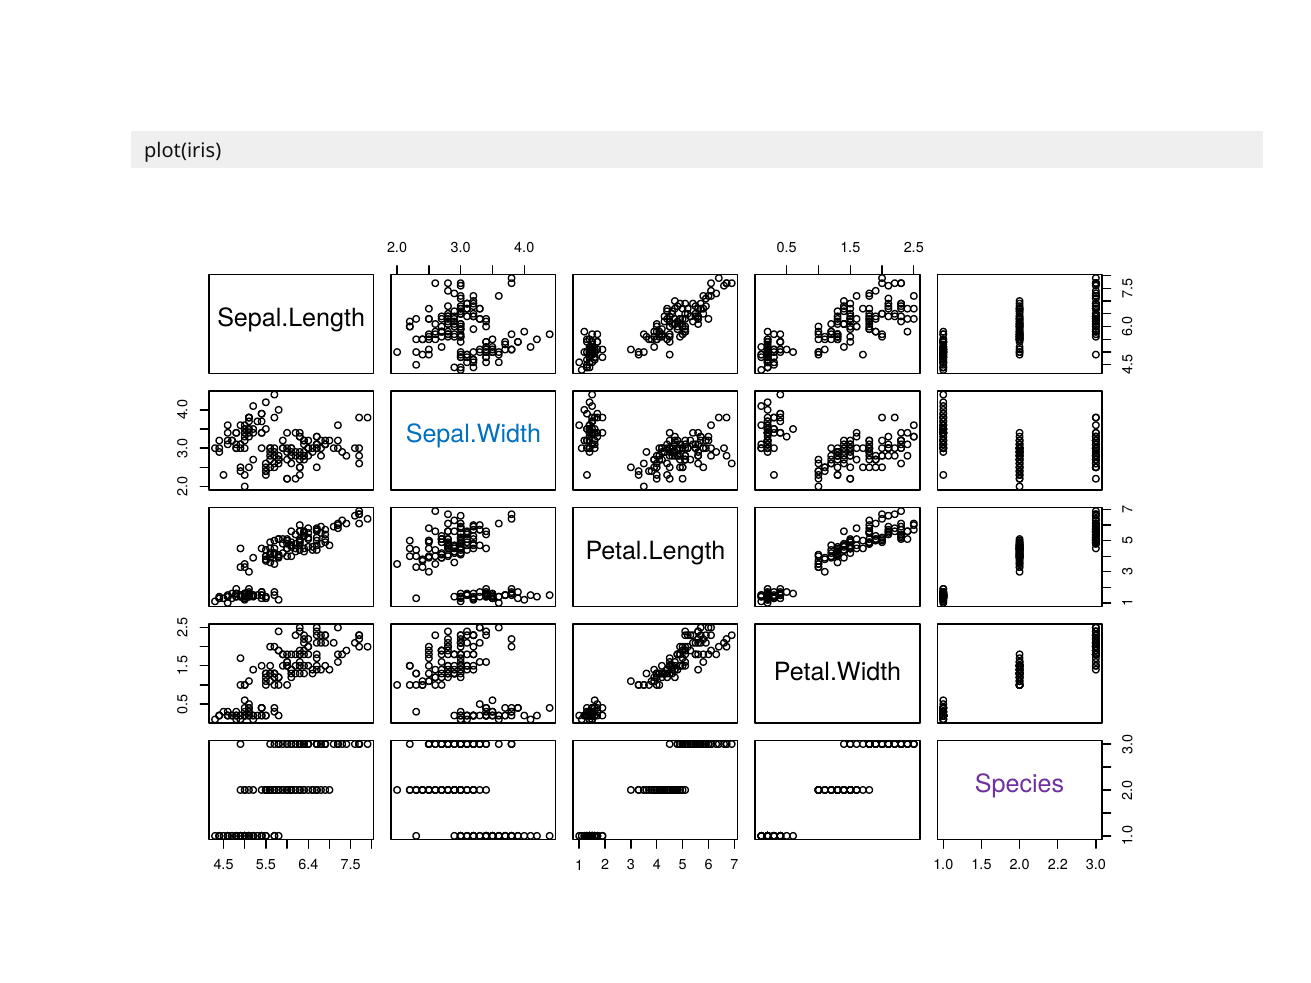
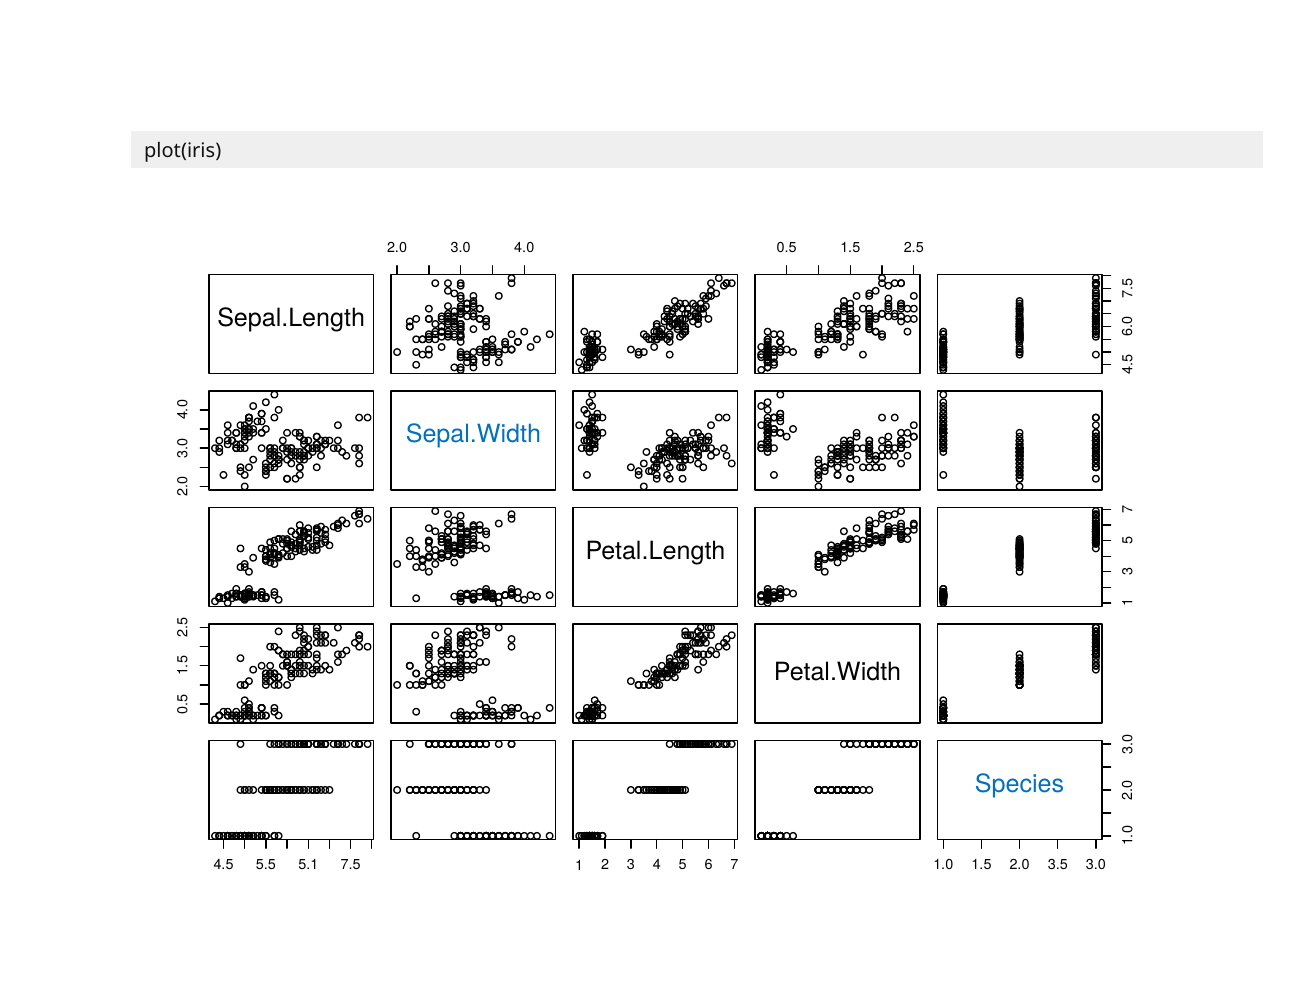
Species colour: purple -> blue (1020, 784)
6.4: 6.4 -> 5.1 (308, 865)
2.2: 2.2 -> 3.5 (1058, 865)
